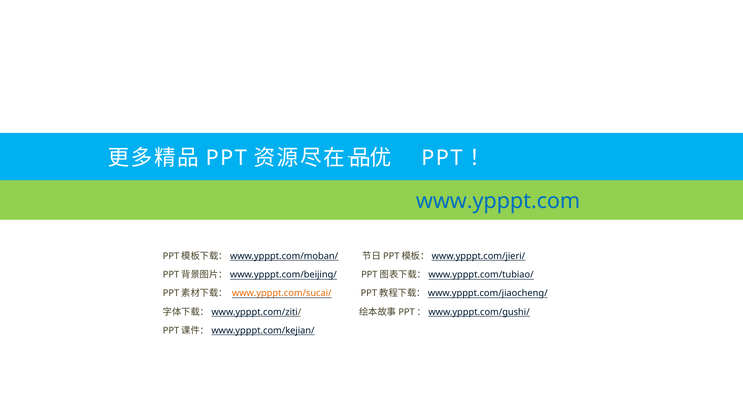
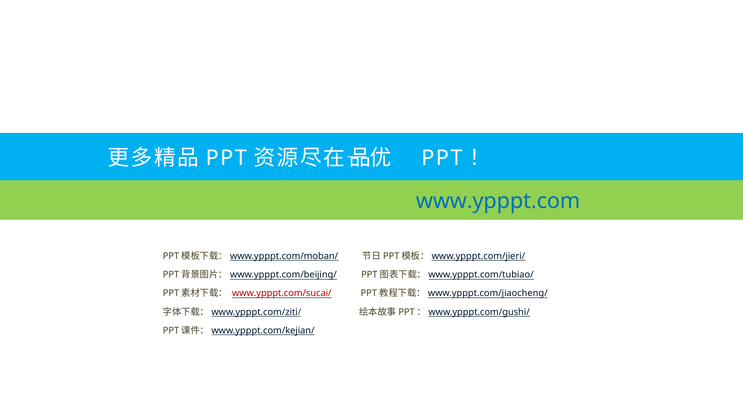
www.ypppt.com/sucai/ colour: orange -> red (282, 293)
